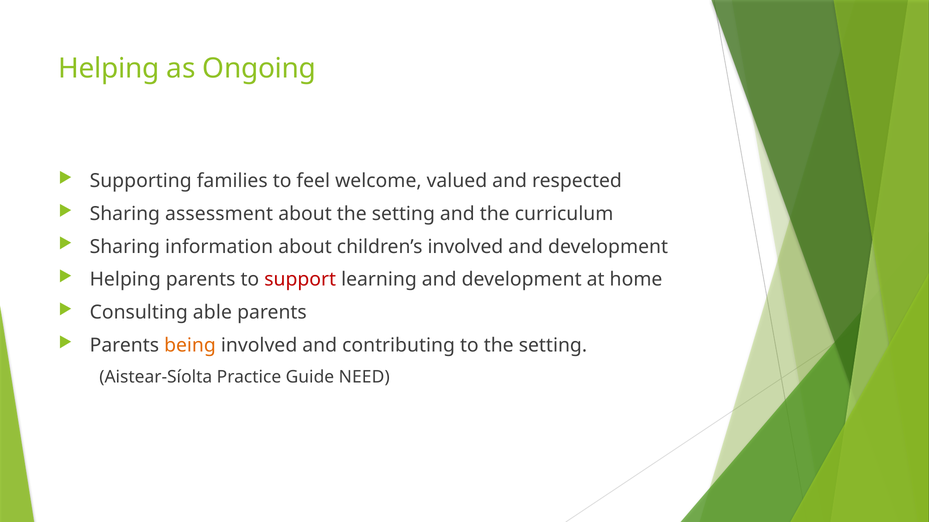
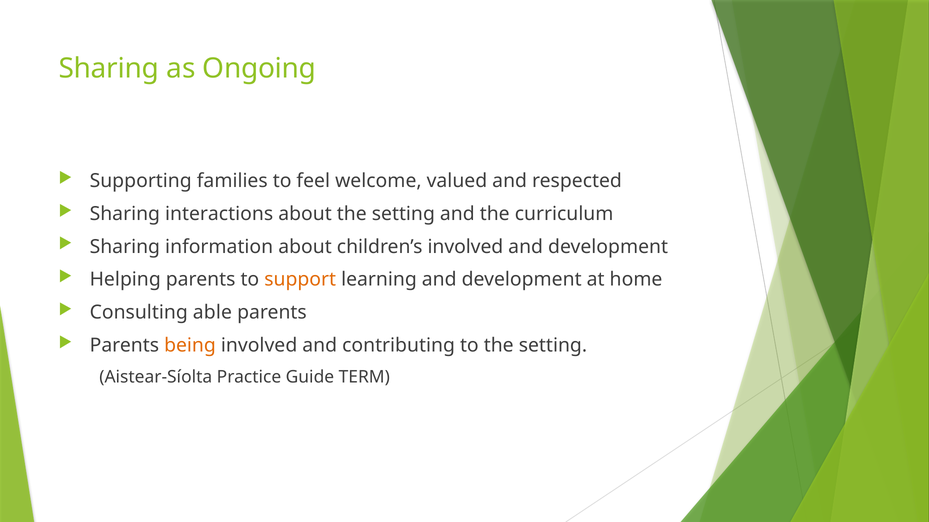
Helping: Helping -> Sharing (109, 69)
assessment: assessment -> interactions (219, 214)
support colour: red -> orange (300, 280)
NEED: NEED -> TERM (364, 377)
